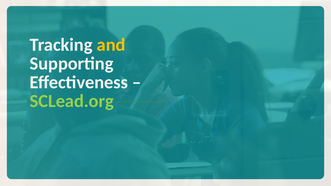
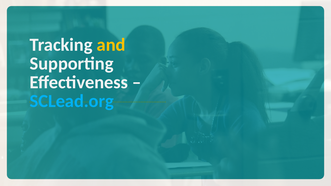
SCLead.org colour: light green -> light blue (72, 101)
